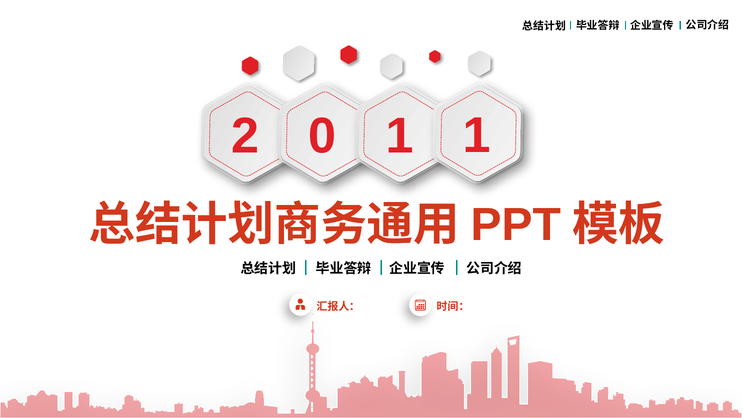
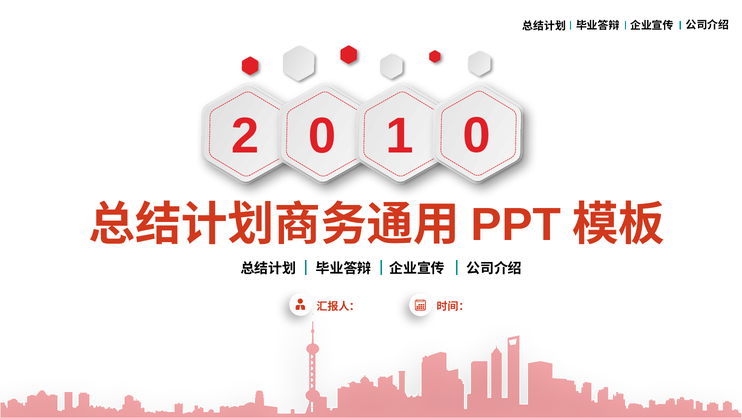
1: 1 -> 0 (477, 135)
